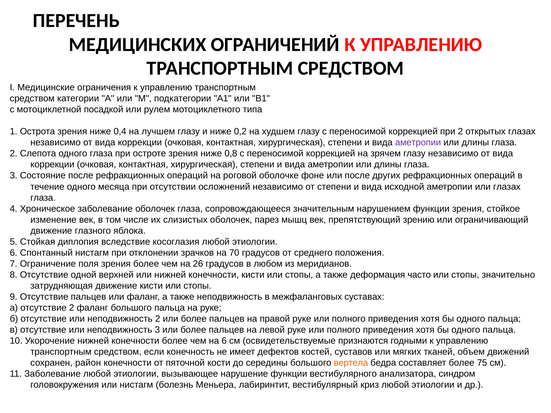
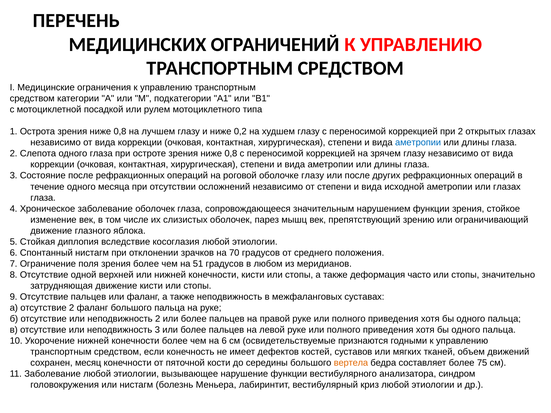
Острота зрения ниже 0,4: 0,4 -> 0,8 (120, 132)
аметропии colour: purple -> blue (418, 143)
оболочке фоне: фоне -> глазу (313, 176)
26: 26 -> 51 (198, 264)
район: район -> месяц (88, 363)
